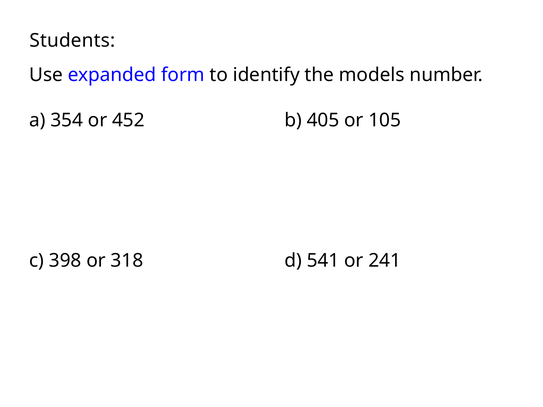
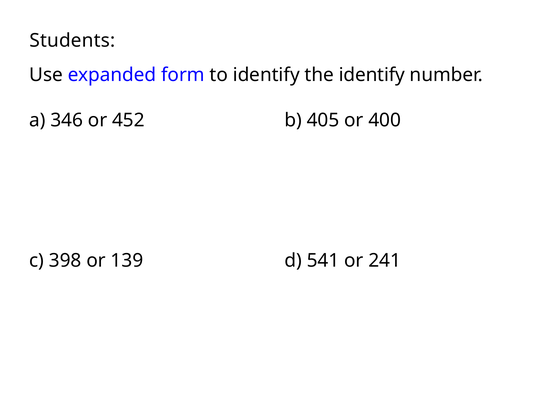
the models: models -> identify (372, 75)
354: 354 -> 346 (67, 120)
105: 105 -> 400 (385, 120)
318: 318 -> 139 (127, 261)
